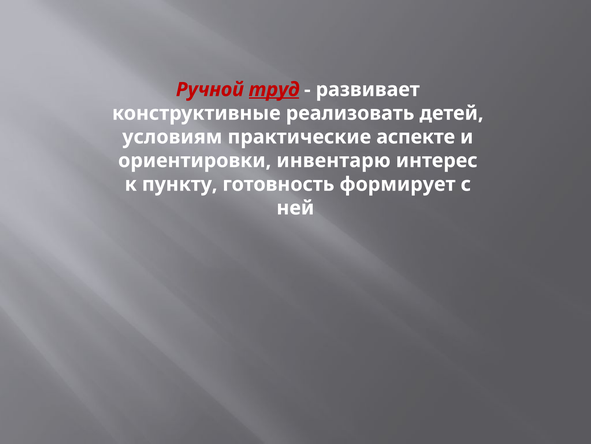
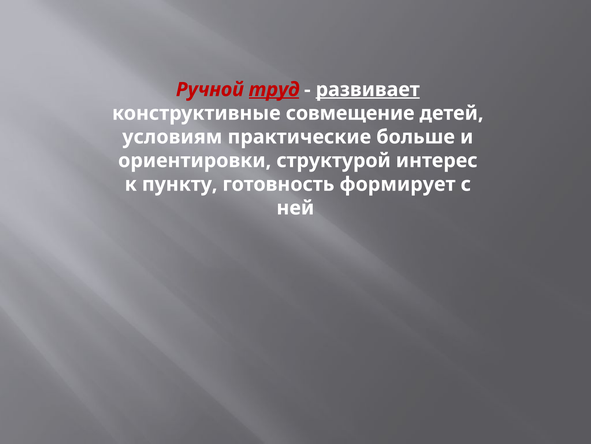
развивает underline: none -> present (368, 89)
реализовать: реализовать -> совмещение (350, 113)
аспекте: аспекте -> больше (416, 137)
инвентарю: инвентарю -> структурой (334, 160)
